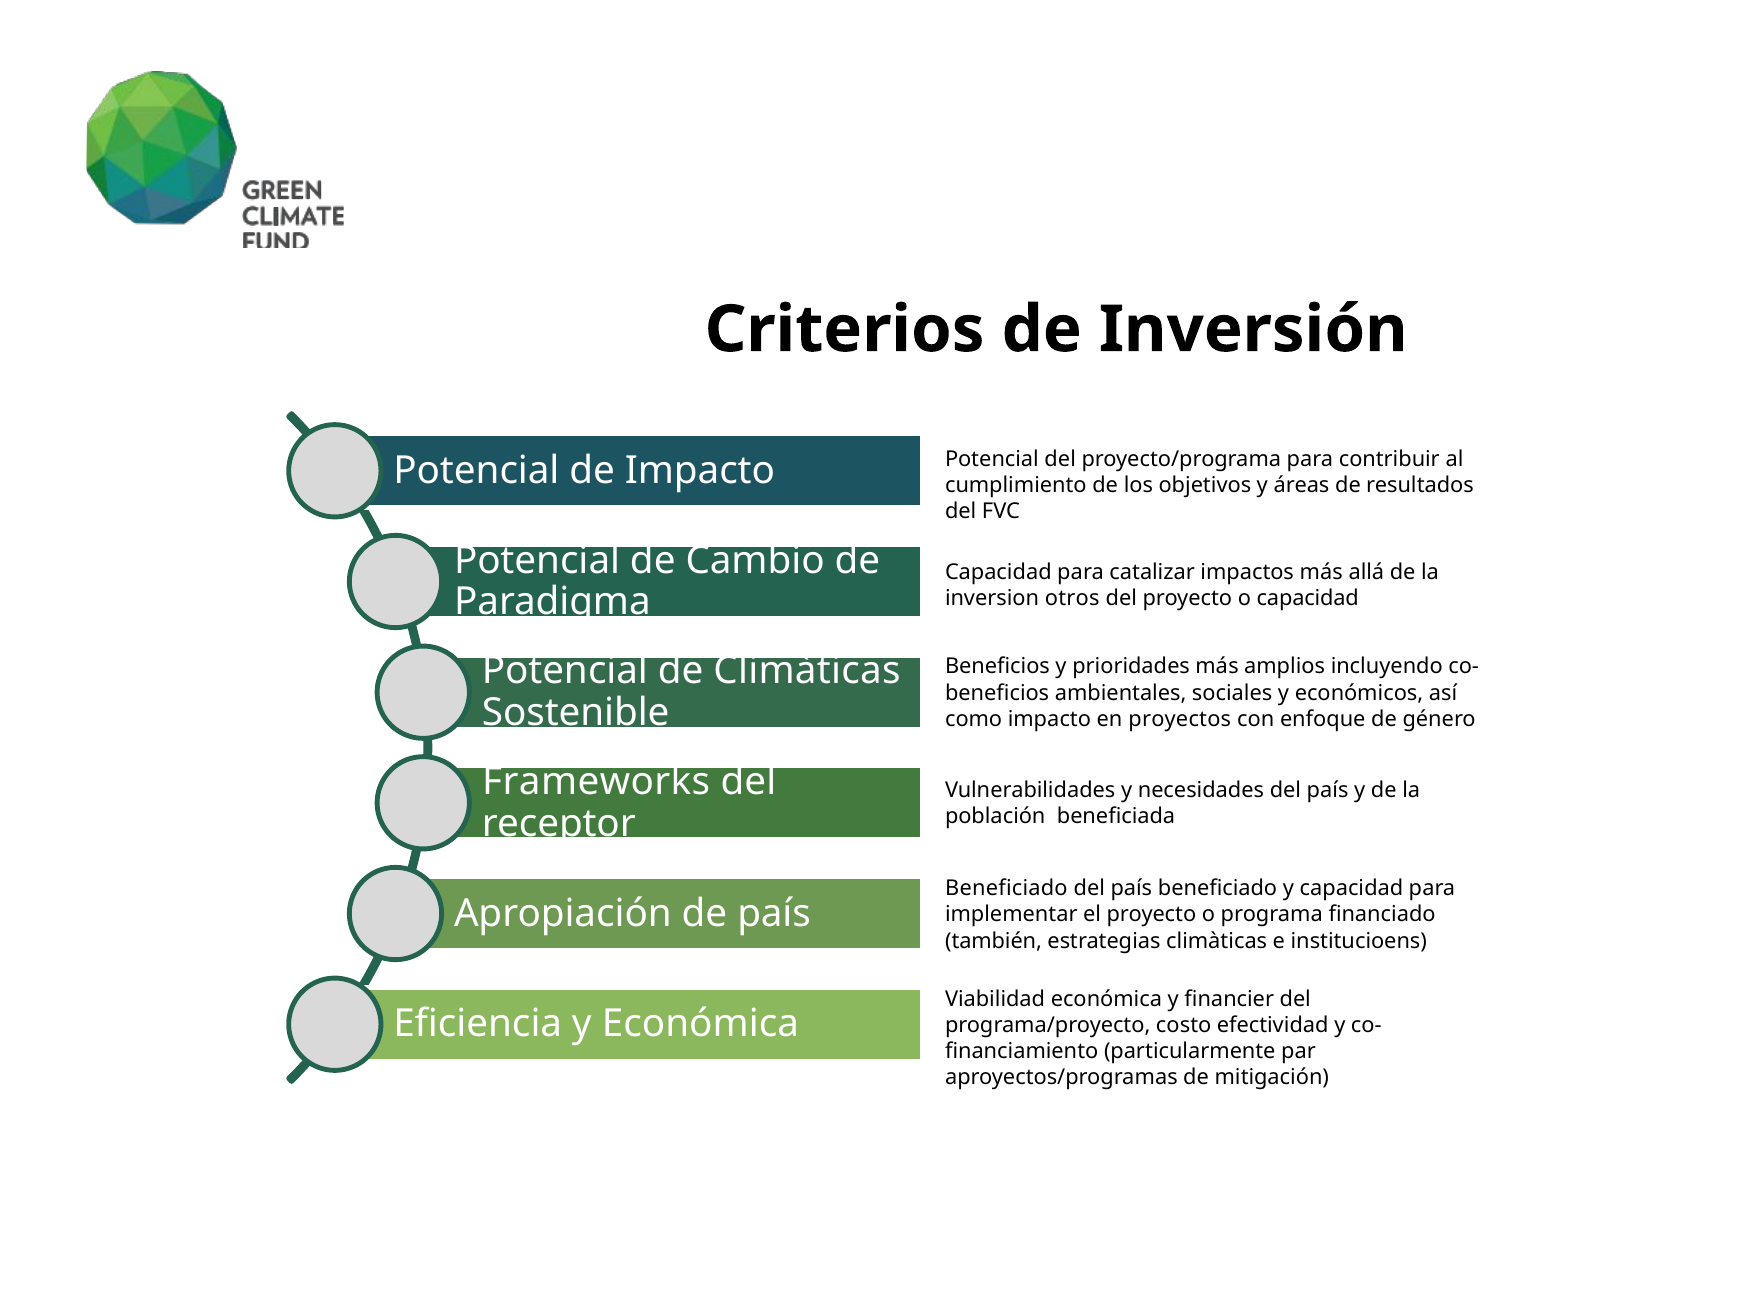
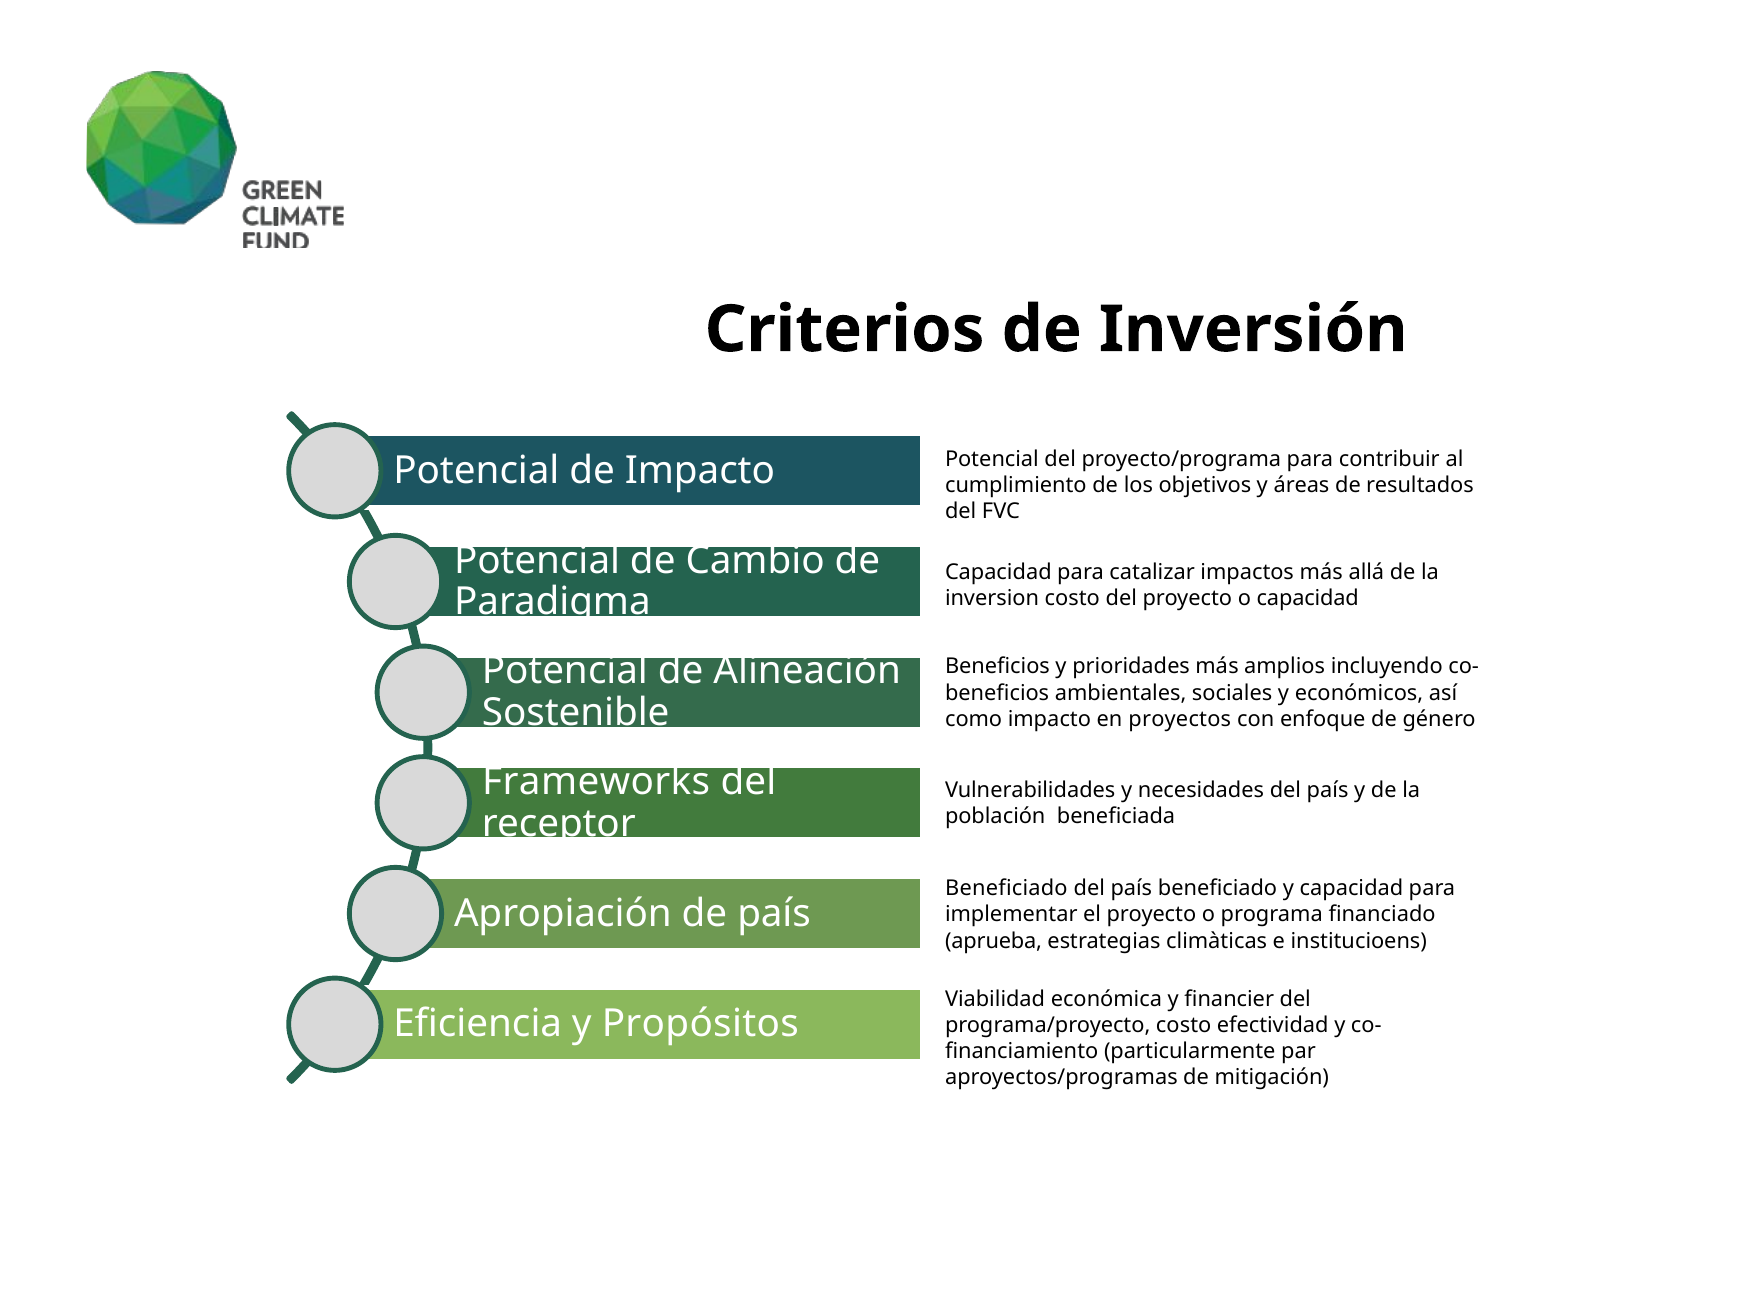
inversion otros: otros -> costo (1072, 598)
de Climàticas: Climàticas -> Alineación (807, 671)
también: también -> aprueba (994, 941)
y Económica: Económica -> Propósitos (700, 1024)
